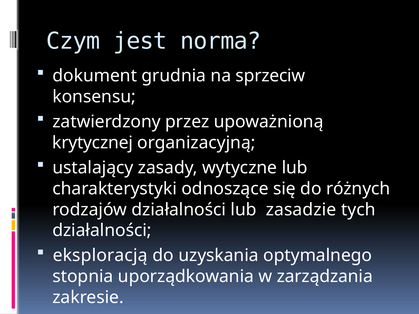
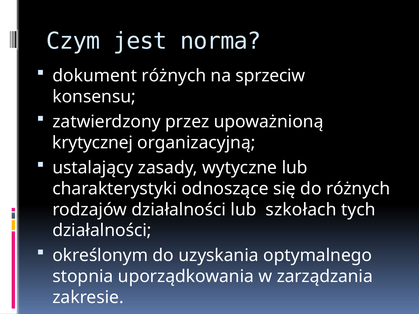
dokument grudnia: grudnia -> różnych (174, 76)
zasadzie: zasadzie -> szkołach (301, 210)
eksploracją: eksploracją -> określonym (100, 256)
